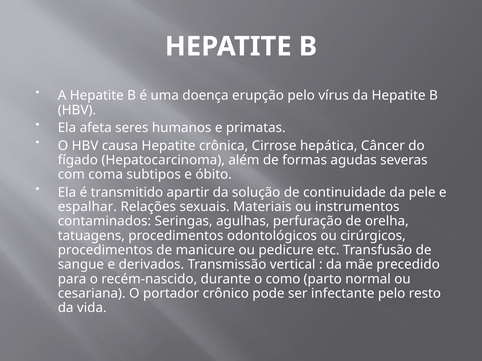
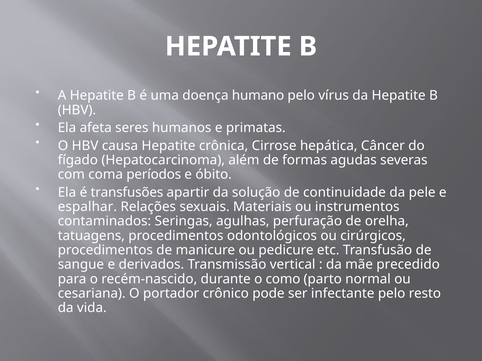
erupção: erupção -> humano (258, 96)
subtipos: subtipos -> períodos (154, 175)
transmitido: transmitido -> transfusões (127, 193)
